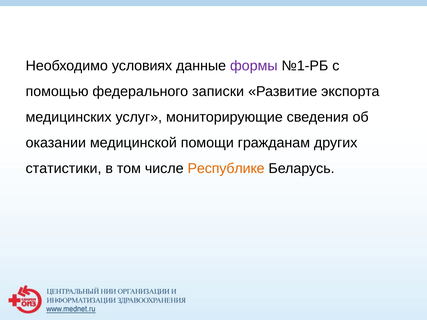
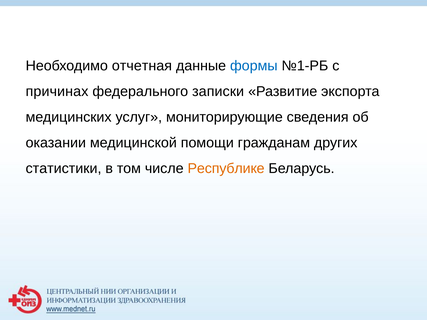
условиях: условиях -> отчетная (142, 66)
формы colour: purple -> blue (254, 66)
помощью: помощью -> причинах (57, 92)
